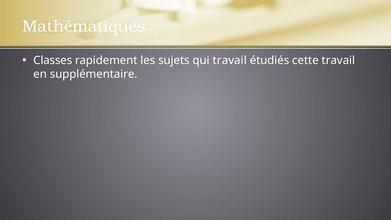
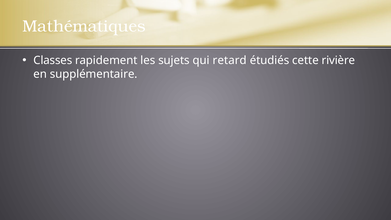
qui travail: travail -> retard (230, 60)
cette travail: travail -> rivière (338, 60)
